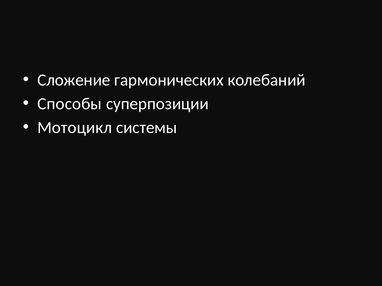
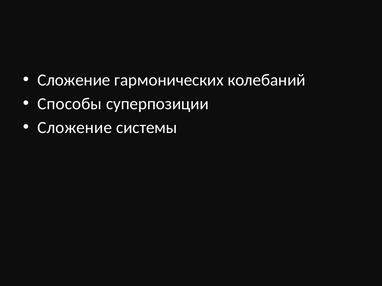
Мотоцикл: Мотоцикл -> Сложение (75, 128)
